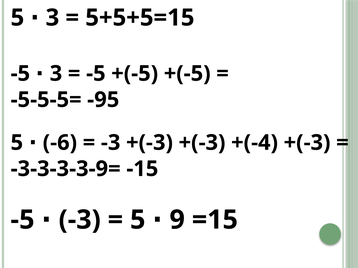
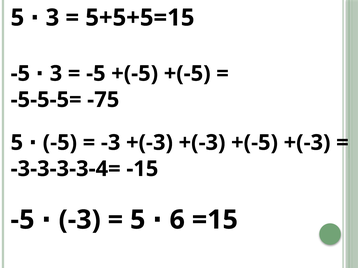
-95: -95 -> -75 (103, 100)
5 -6: -6 -> -5 (60, 143)
+(-3 +(-4: +(-4 -> +(-5 (255, 143)
-3-3-3-3-9=: -3-3-3-3-9= -> -3-3-3-3-4= (66, 169)
9: 9 -> 6 (177, 220)
